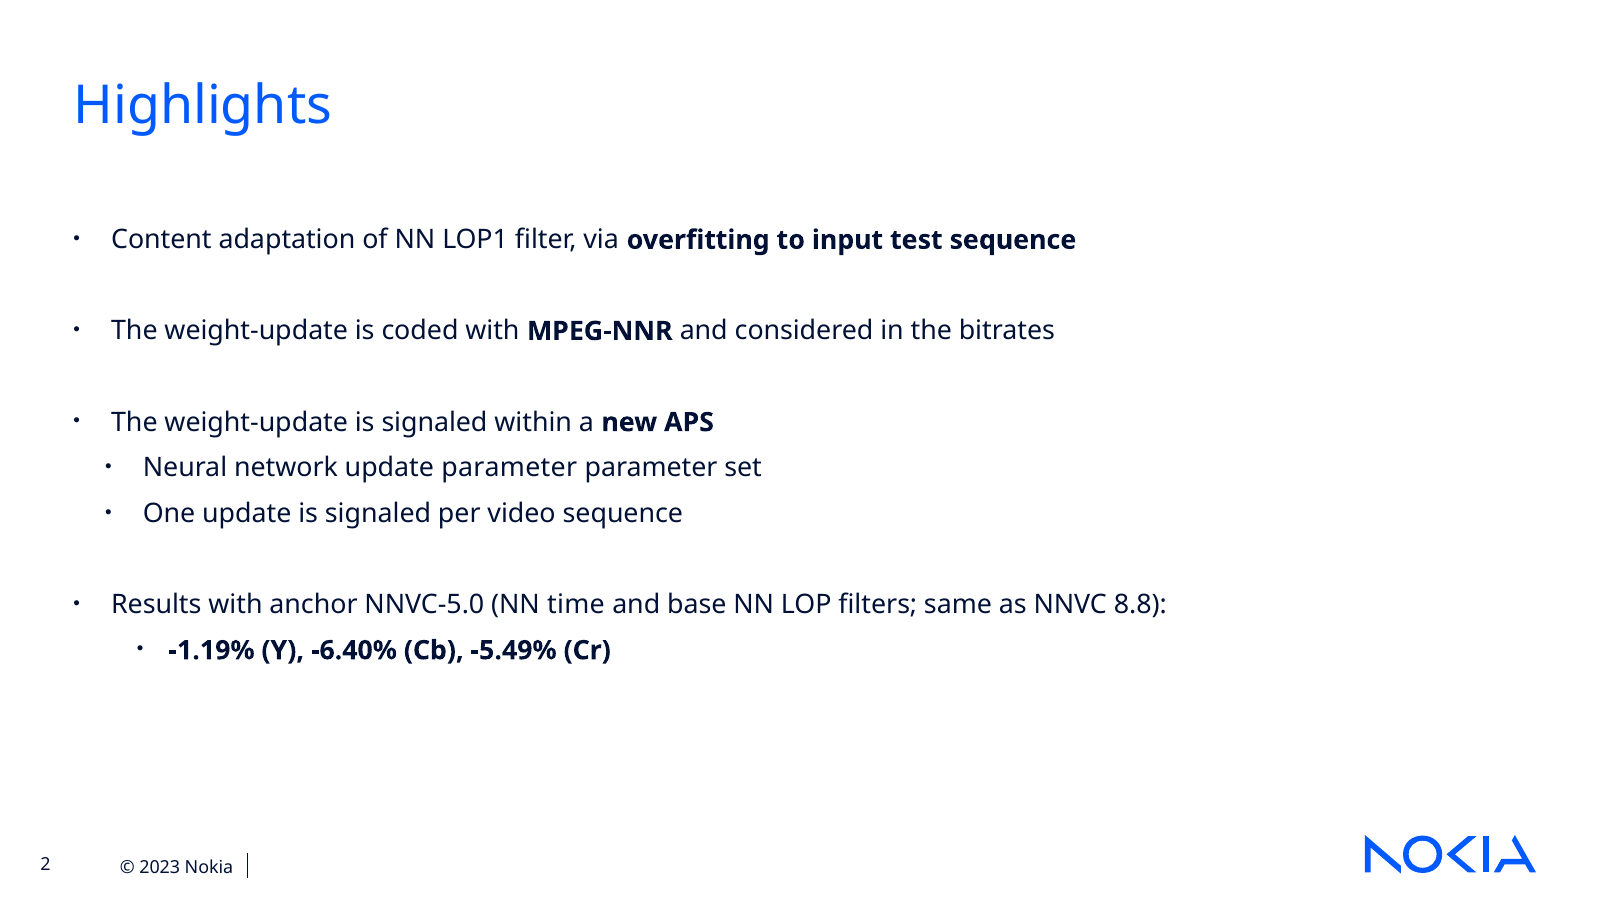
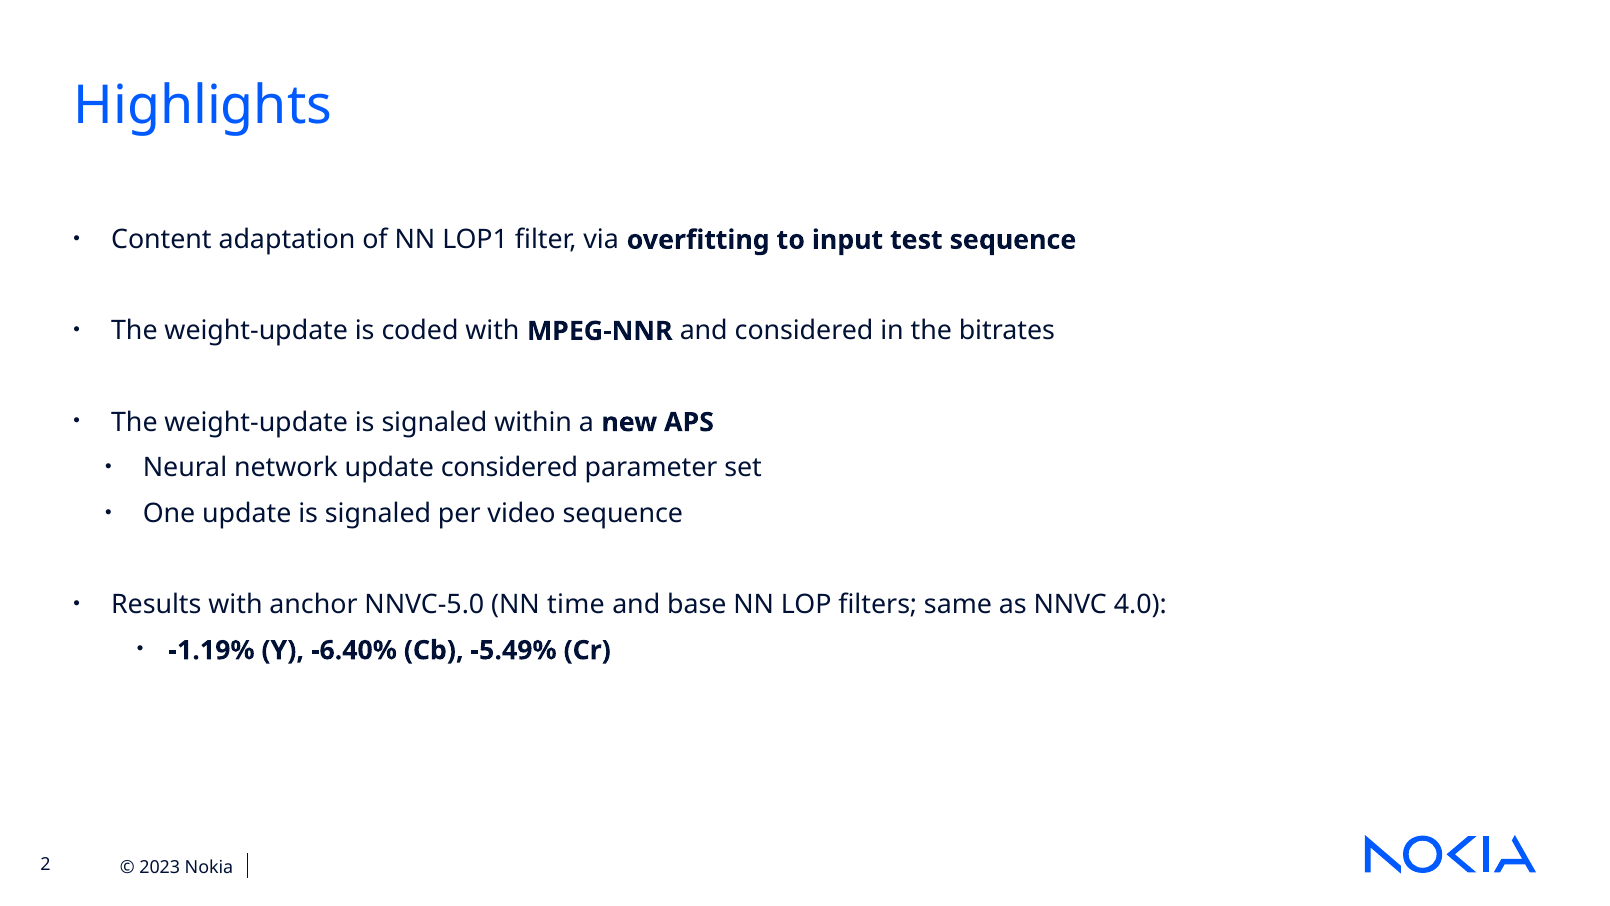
update parameter: parameter -> considered (509, 468)
8.8: 8.8 -> 4.0 (1140, 605)
